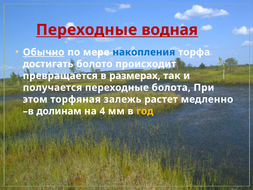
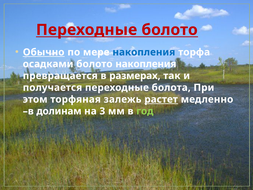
Переходные водная: водная -> болото (170, 30)
достигать: достигать -> осадками (48, 64)
болото происходит: происходит -> накопления (146, 64)
растет underline: none -> present (161, 99)
4: 4 -> 3 (102, 111)
год colour: yellow -> light green (145, 111)
